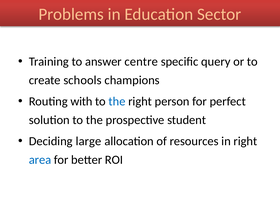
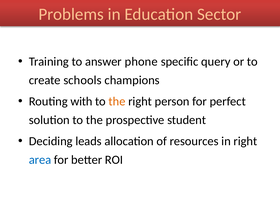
centre: centre -> phone (141, 62)
the colour: blue -> orange (117, 101)
large: large -> leads (89, 141)
